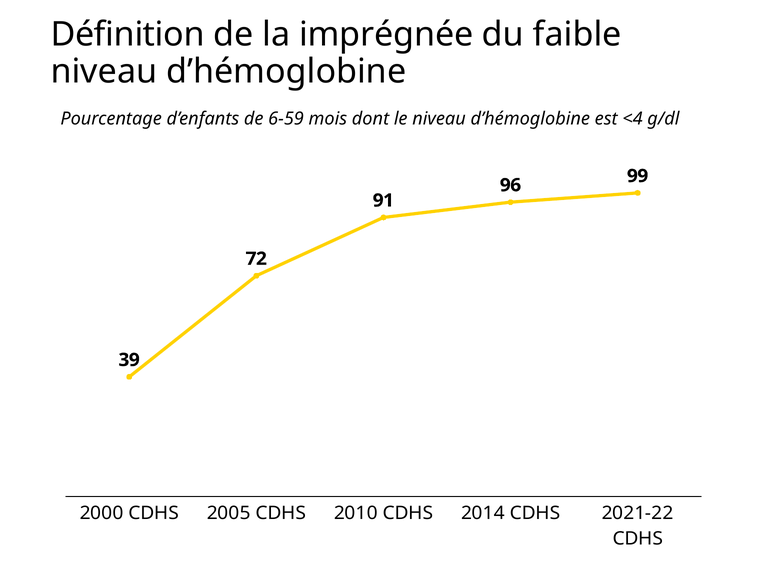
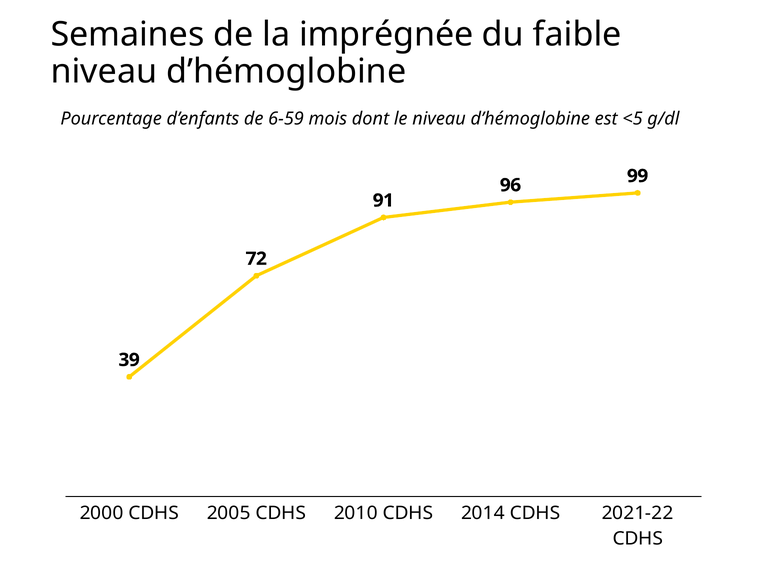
Définition: Définition -> Semaines (128, 35)
<4: <4 -> <5 (632, 119)
